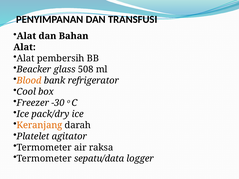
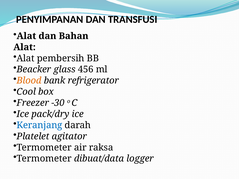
508: 508 -> 456 (86, 70)
Keranjang colour: orange -> blue (39, 125)
sepatu/data: sepatu/data -> dibuat/data (99, 159)
